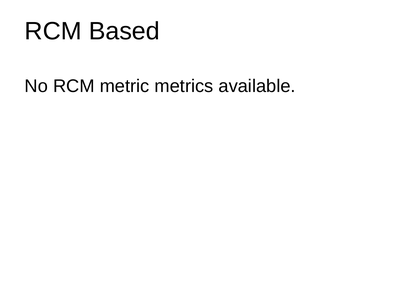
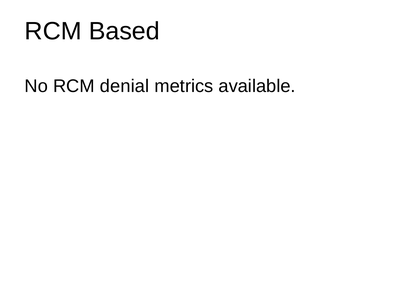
metric: metric -> denial (124, 86)
